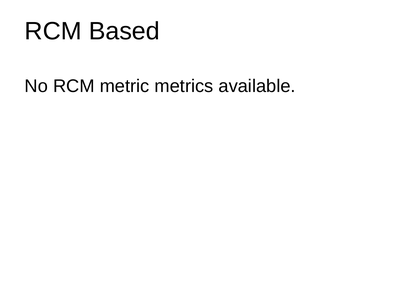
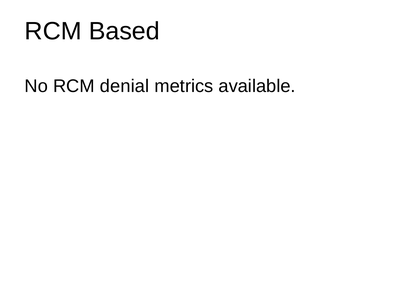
metric: metric -> denial (124, 86)
